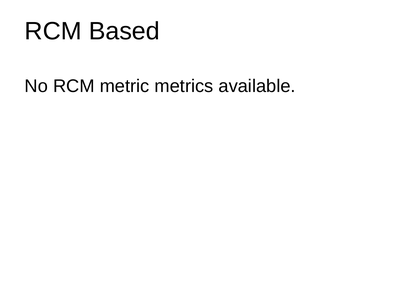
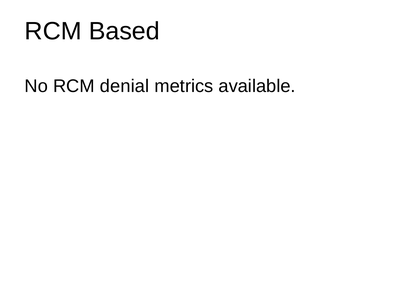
metric: metric -> denial (124, 86)
